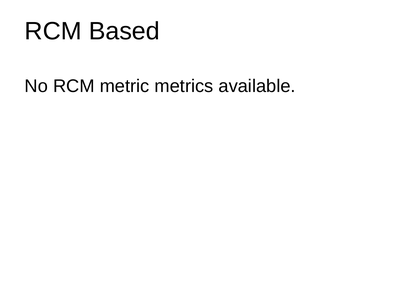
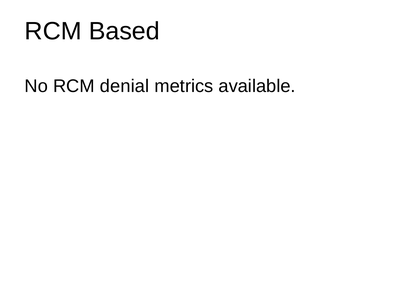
metric: metric -> denial (124, 86)
